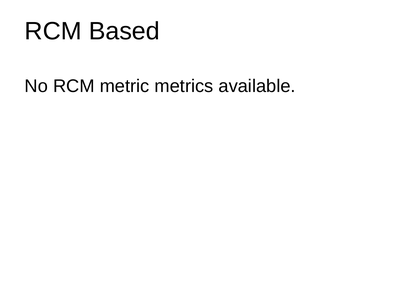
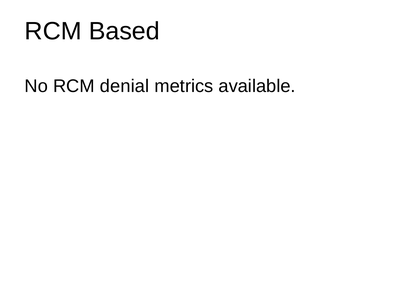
metric: metric -> denial (124, 86)
